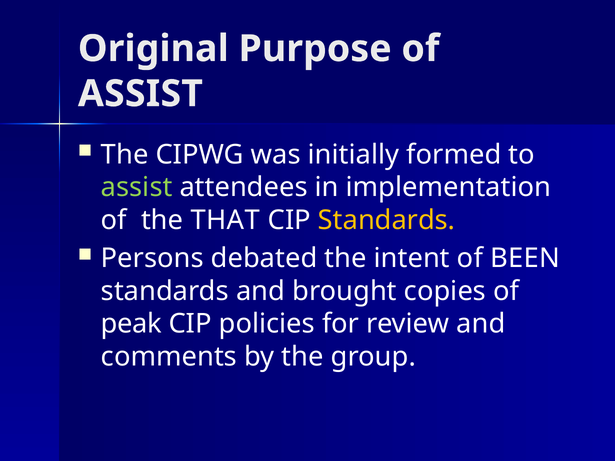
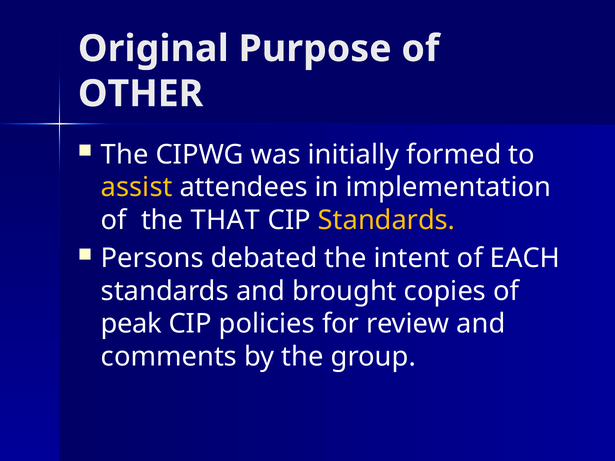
ASSIST: ASSIST -> OTHER (141, 94)
assist colour: light green -> yellow (137, 187)
BEEN: BEEN -> EACH (525, 259)
